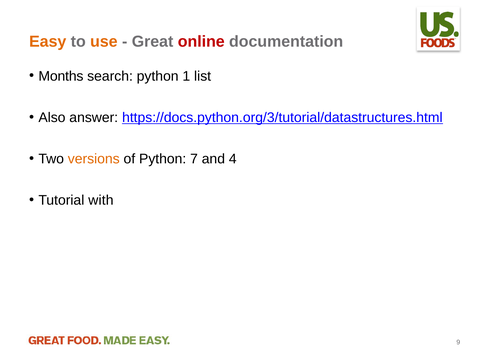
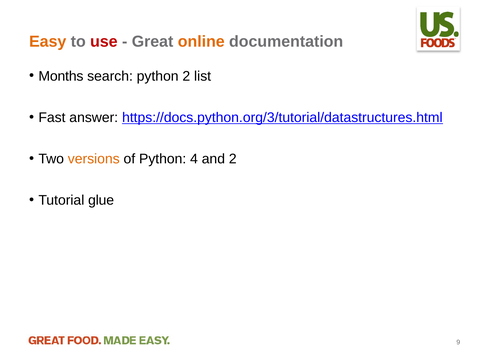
use colour: orange -> red (104, 41)
online colour: red -> orange (201, 41)
python 1: 1 -> 2 (186, 76)
Also: Also -> Fast (52, 118)
7: 7 -> 4 (194, 159)
and 4: 4 -> 2 (233, 159)
with: with -> glue (101, 201)
